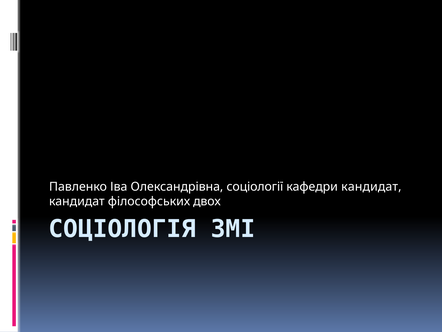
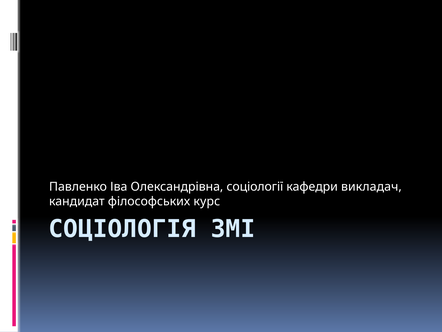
кафедри кандидат: кандидат -> викладач (371, 186)
двох: двох -> курс (207, 201)
